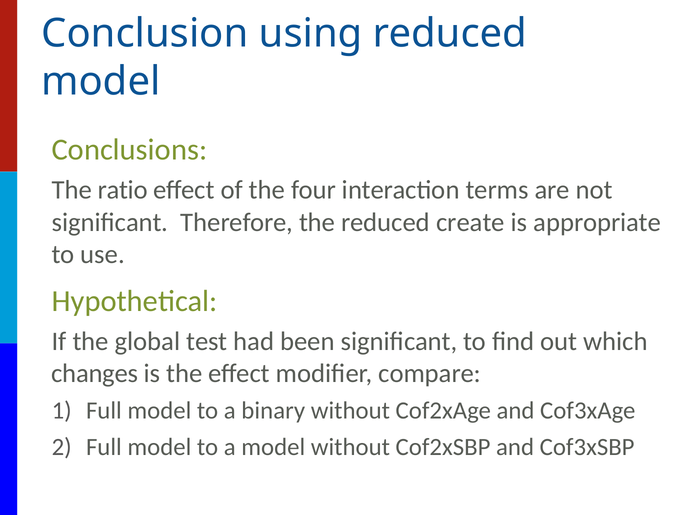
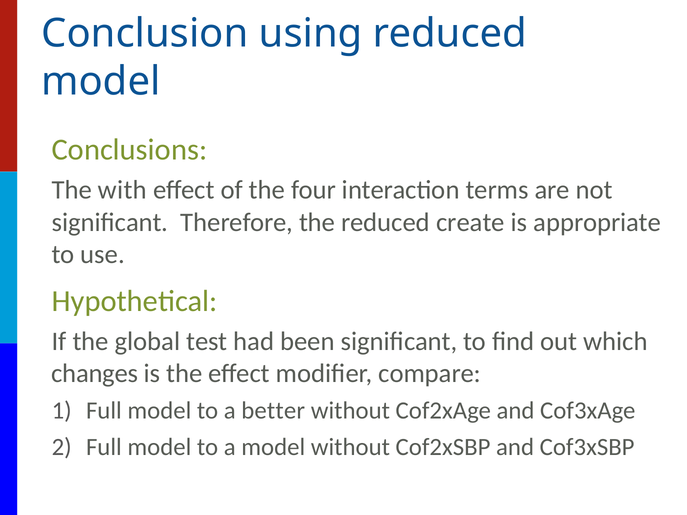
ratio: ratio -> with (122, 190)
binary: binary -> better (273, 411)
